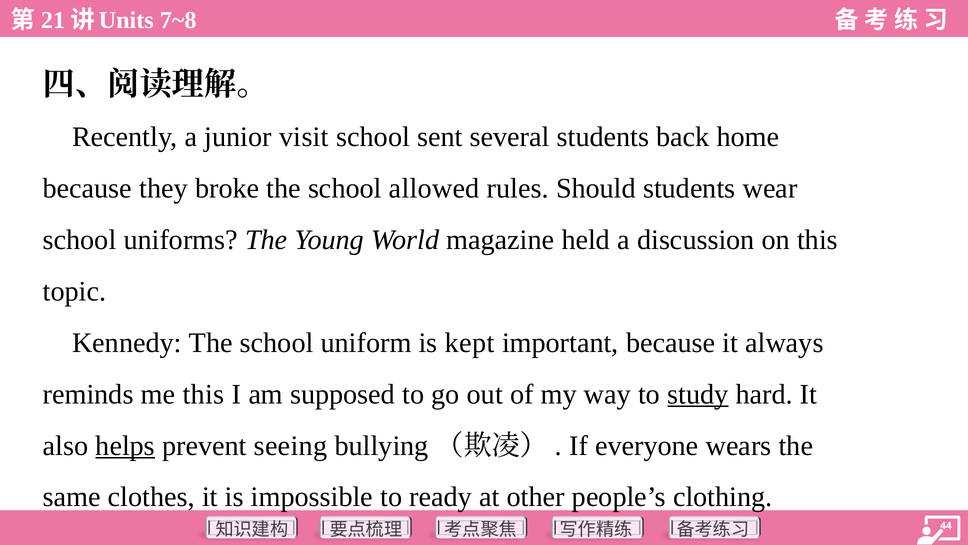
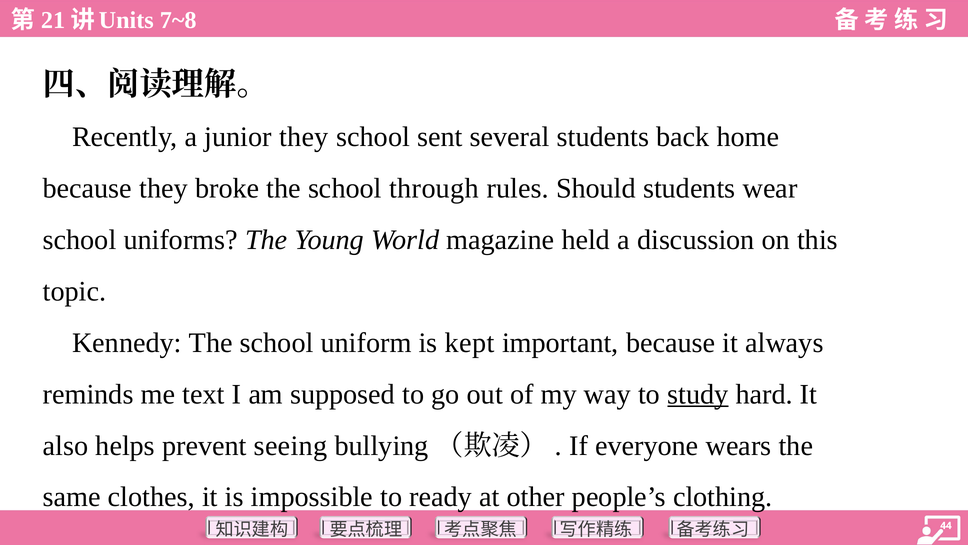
junior visit: visit -> they (304, 137)
allowed: allowed -> through (434, 188)
me this: this -> text (204, 394)
helps underline: present -> none (125, 445)
